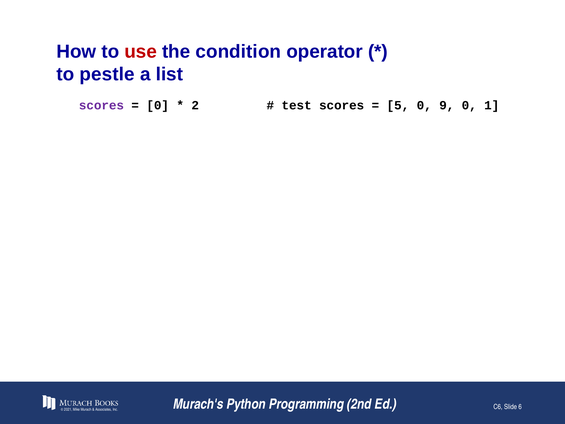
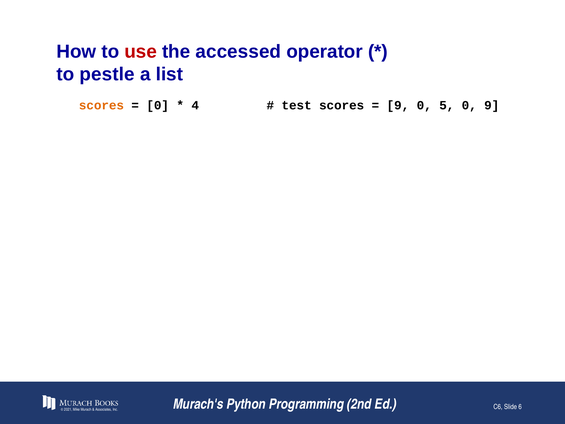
condition: condition -> accessed (238, 52)
scores colour: purple -> orange (101, 105)
2: 2 -> 4 (195, 105)
5: 5 -> 9 (398, 105)
9: 9 -> 5 (447, 105)
0 1: 1 -> 9 (492, 105)
